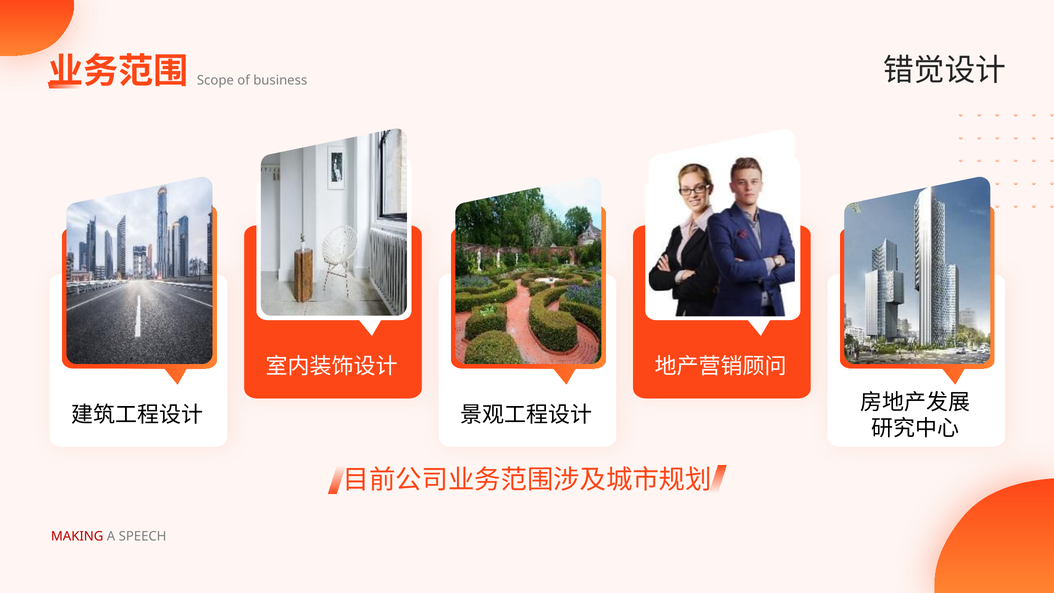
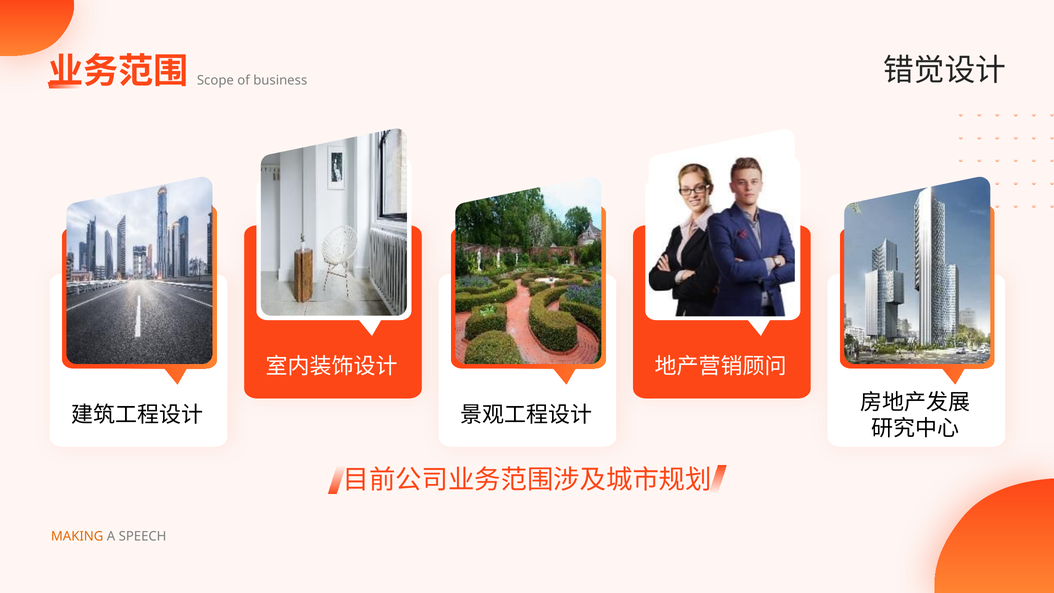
MAKING colour: red -> orange (77, 536)
